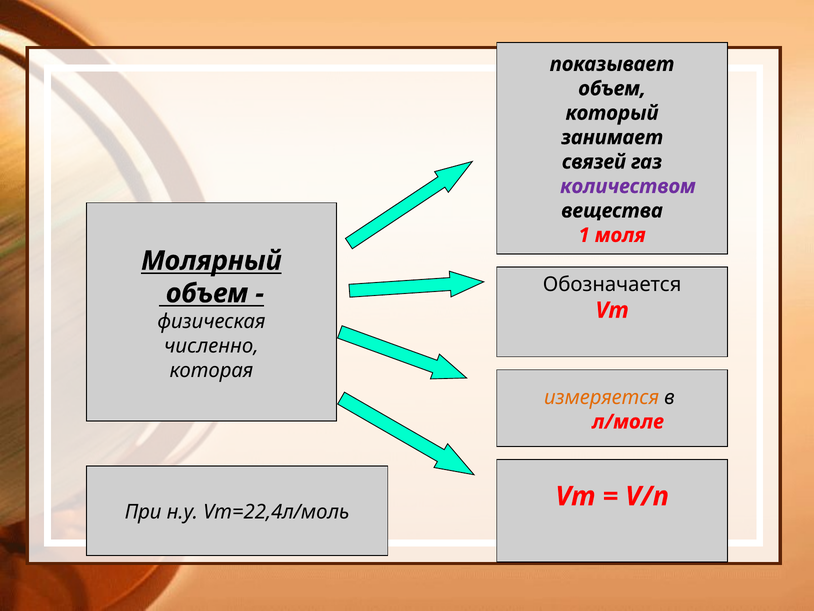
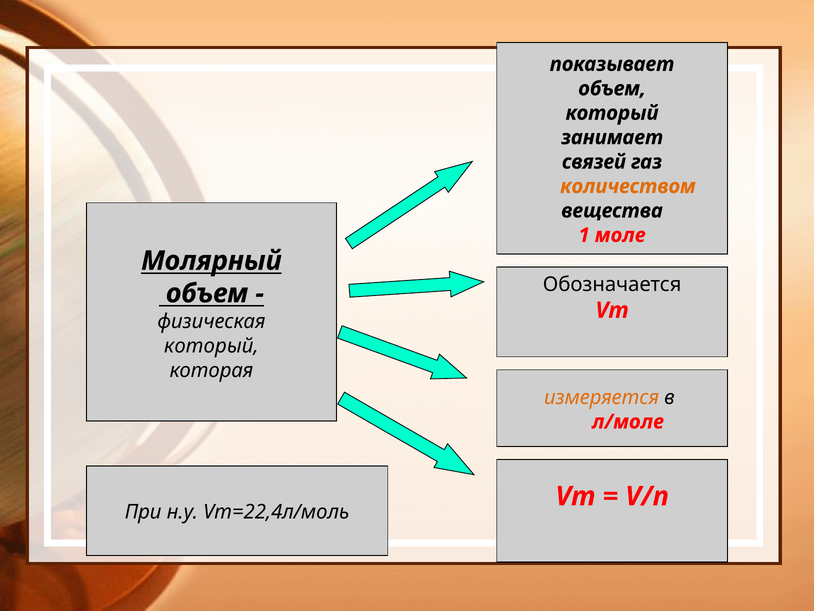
количеством colour: purple -> orange (628, 186)
моля: моля -> моле (620, 235)
численно: численно -> который (211, 346)
